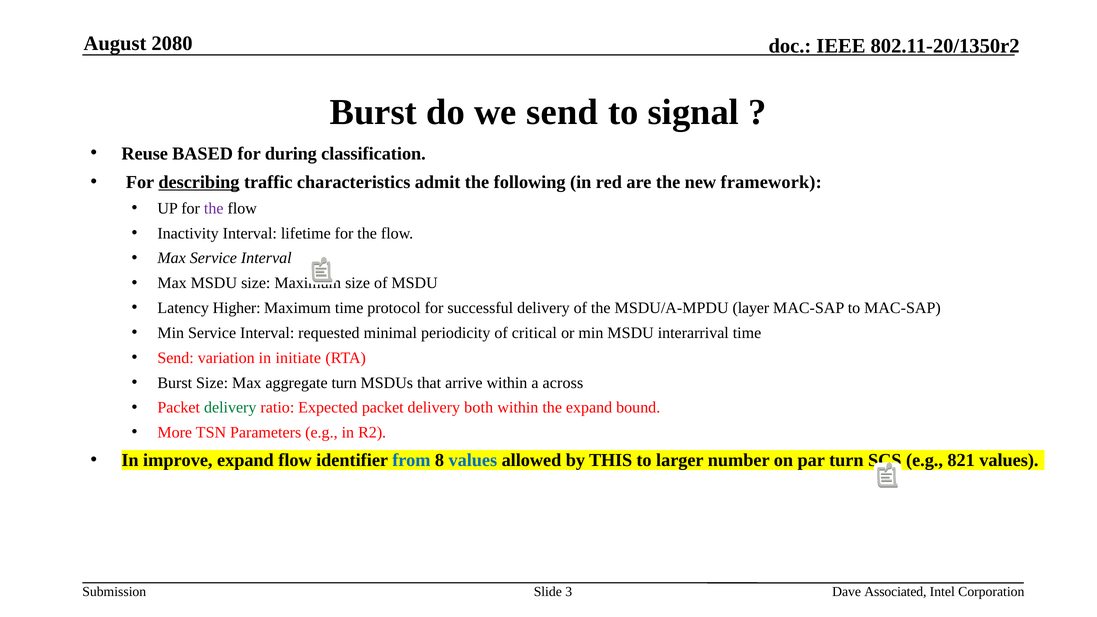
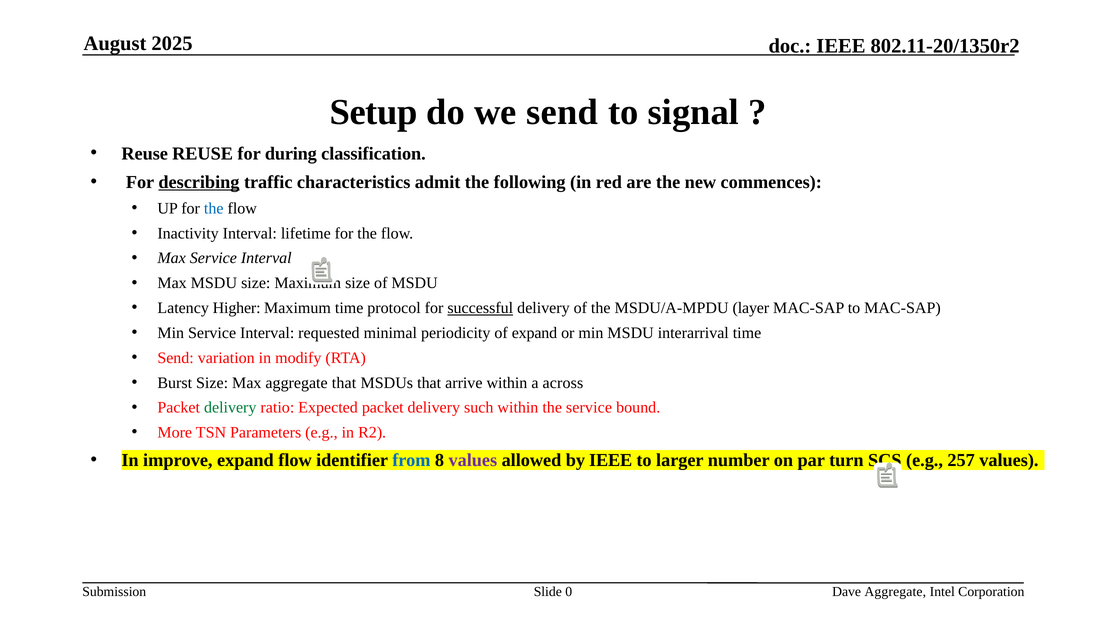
2080: 2080 -> 2025 (172, 44)
Burst: Burst -> Setup (374, 112)
Reuse BASED: BASED -> REUSE (203, 153)
framework: framework -> commences (771, 182)
the colour: purple -> blue (214, 208)
successful underline: none -> present (480, 308)
of critical: critical -> expand (534, 333)
initiate: initiate -> modify (298, 358)
aggregate turn: turn -> that (344, 383)
both: both -> such (479, 408)
the expand: expand -> service (589, 408)
values colour: blue -> purple (473, 460)
by THIS: THIS -> IEEE (611, 460)
821: 821 -> 257 (961, 460)
3: 3 -> 0 (569, 592)
Dave Associated: Associated -> Aggregate (895, 592)
